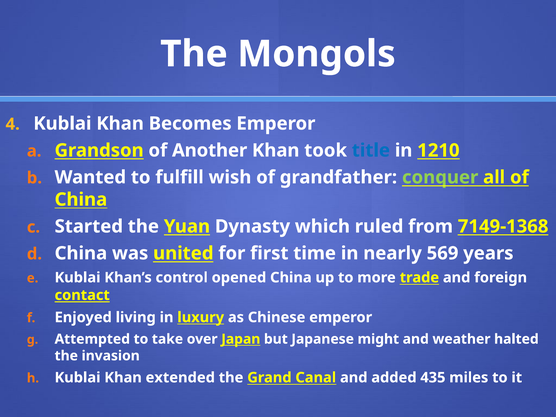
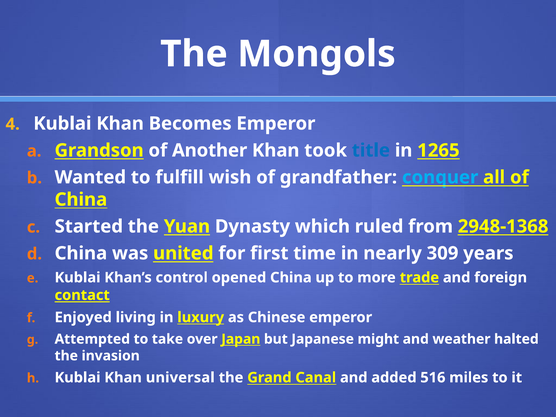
1210: 1210 -> 1265 (438, 150)
conquer colour: light green -> light blue (440, 177)
7149-1368: 7149-1368 -> 2948-1368 (503, 226)
569: 569 -> 309 (442, 253)
extended: extended -> universal (180, 378)
435: 435 -> 516 (433, 378)
